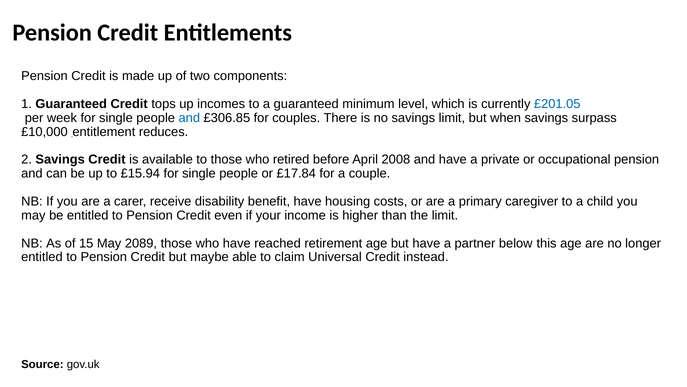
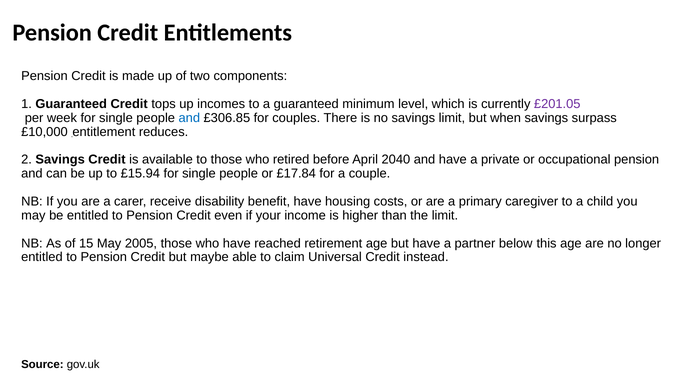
£201.05 colour: blue -> purple (557, 104)
2008: 2008 -> 2040 (396, 159)
2089: 2089 -> 2005 (141, 243)
